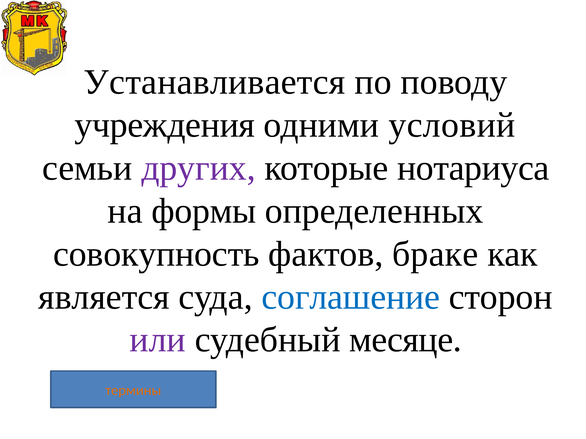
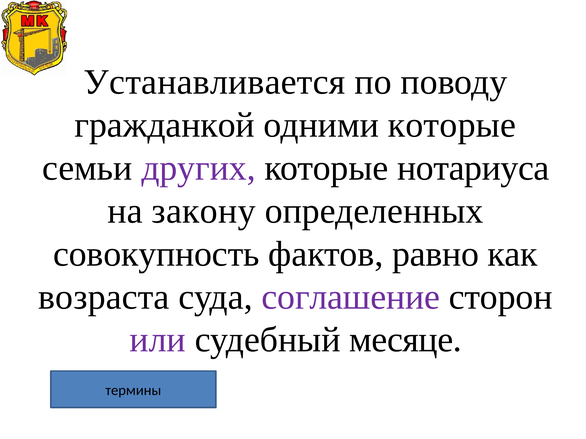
учреждения: учреждения -> гражданкой (165, 125)
одними условий: условий -> которые (452, 125)
формы: формы -> закону (204, 211)
браке: браке -> равно (436, 254)
является: является -> возраста (104, 297)
соглашение colour: blue -> purple (351, 297)
термины colour: orange -> black (133, 391)
